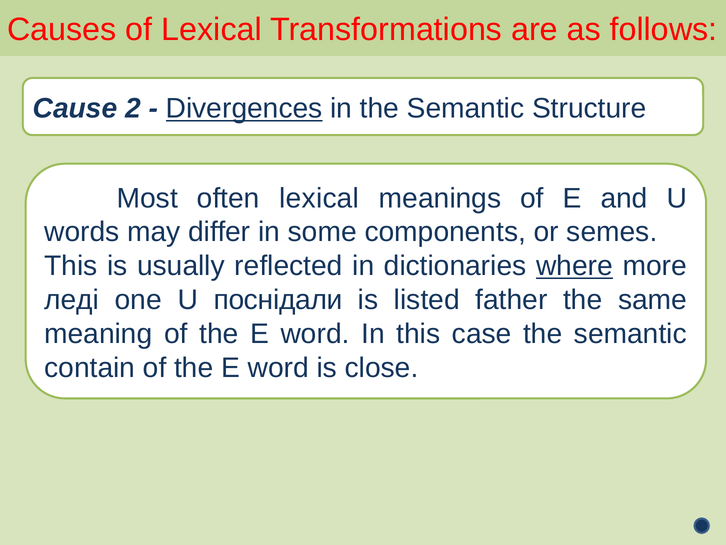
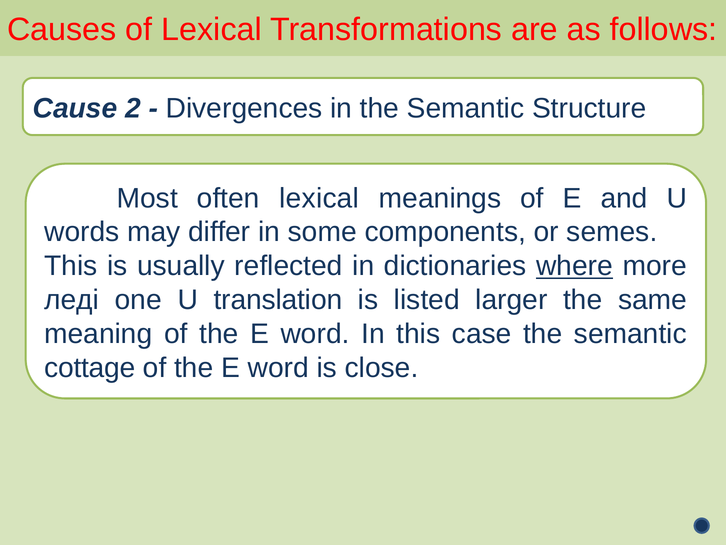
Divergences underline: present -> none (244, 108)
поснідали: поснідали -> translation (278, 300)
father: father -> larger (511, 300)
contain: contain -> cottage (90, 367)
